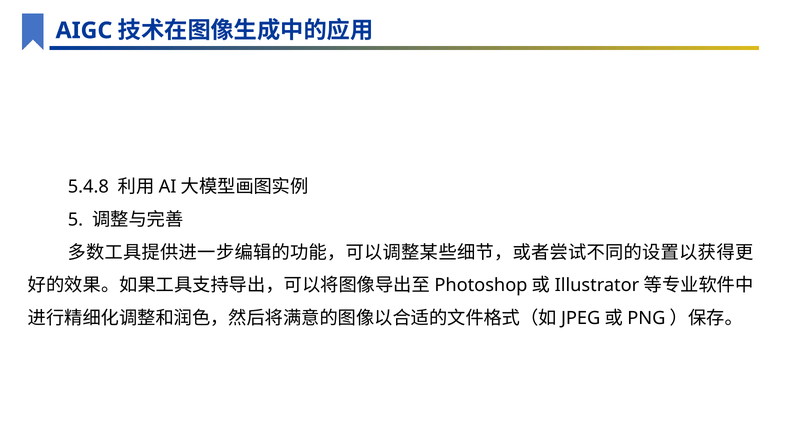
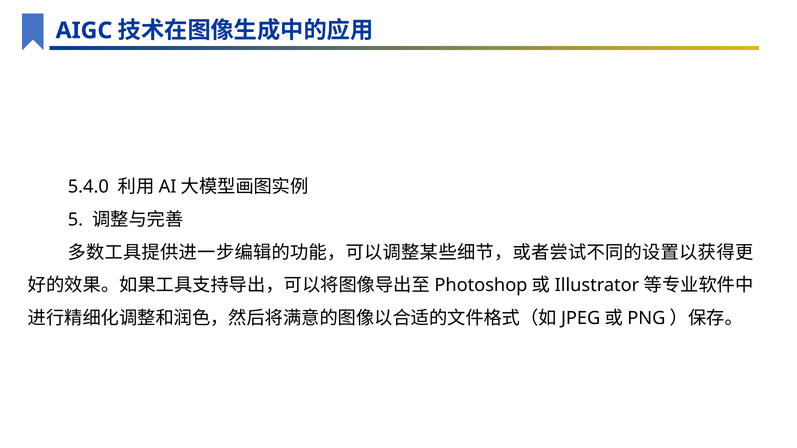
5.4.8: 5.4.8 -> 5.4.0 (88, 187)
